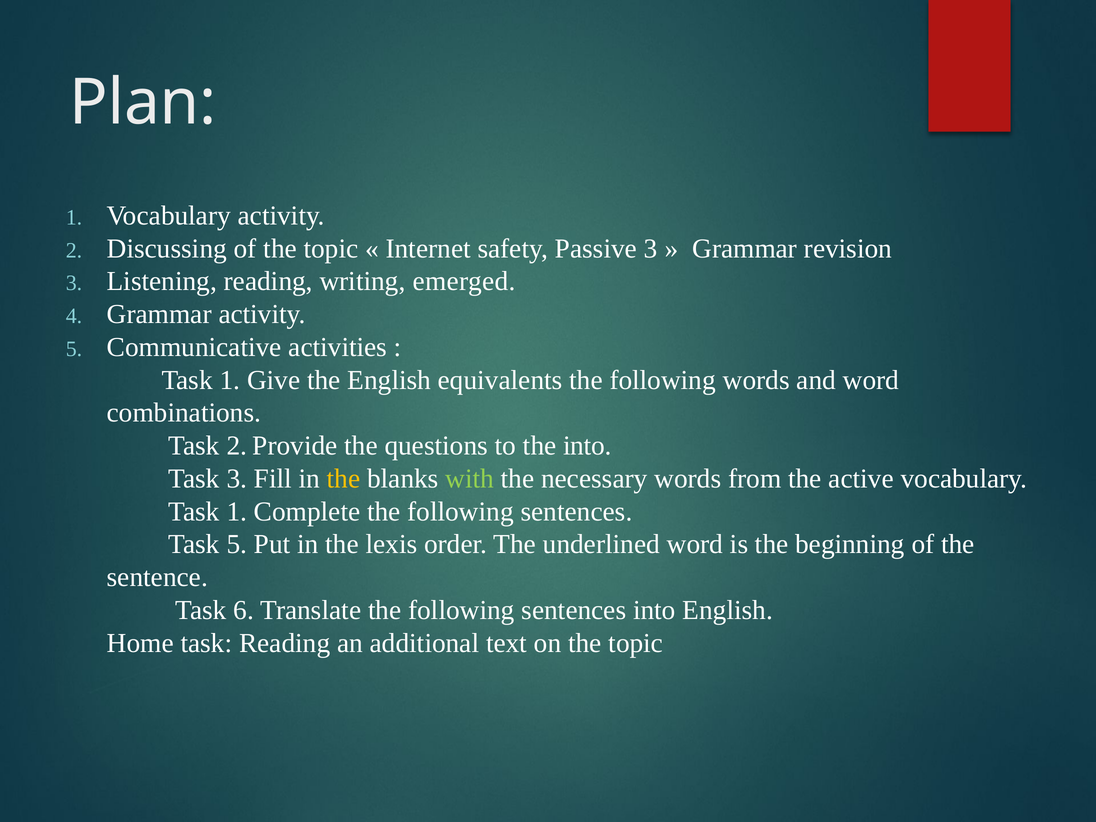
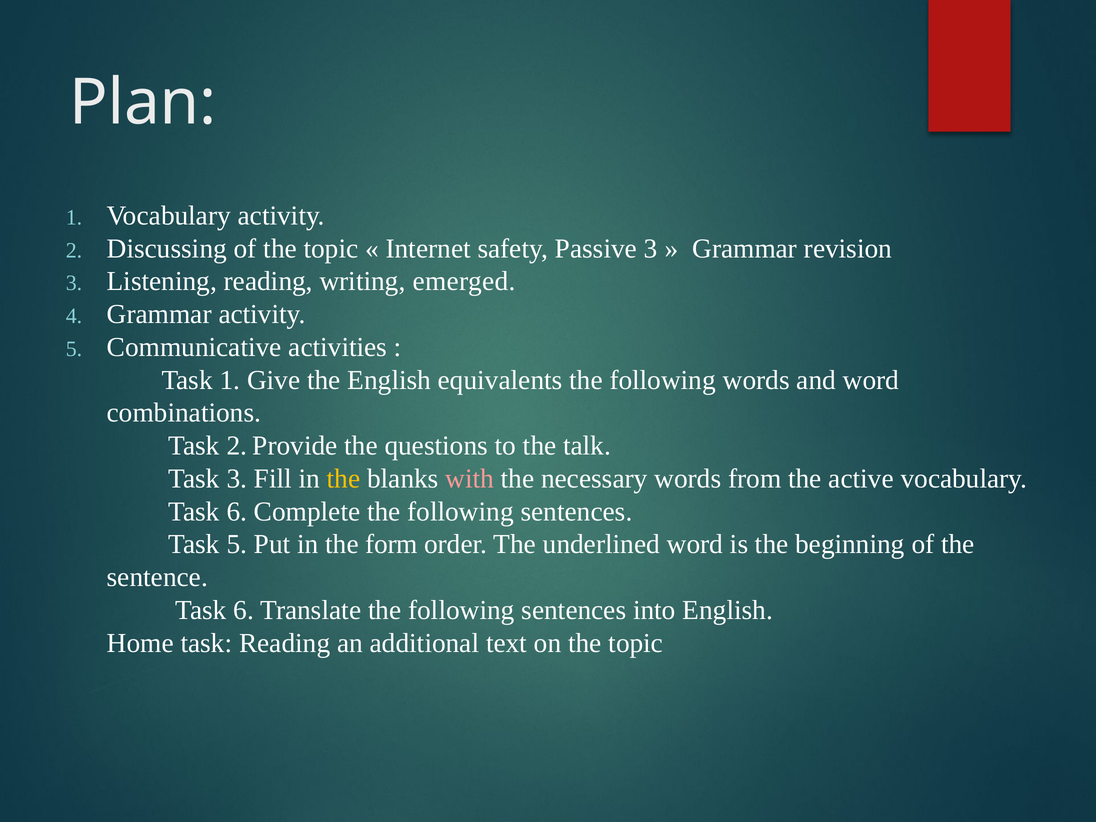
the into: into -> talk (587, 446)
with colour: light green -> pink (470, 479)
1: 1 -> 6 (237, 512)
lexis: lexis -> form (392, 544)
